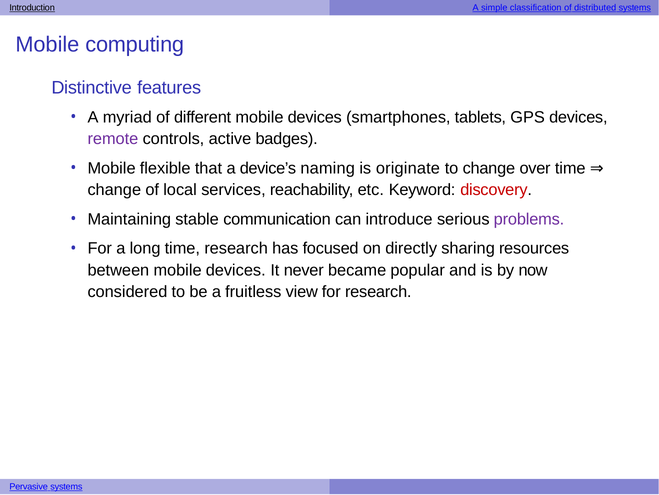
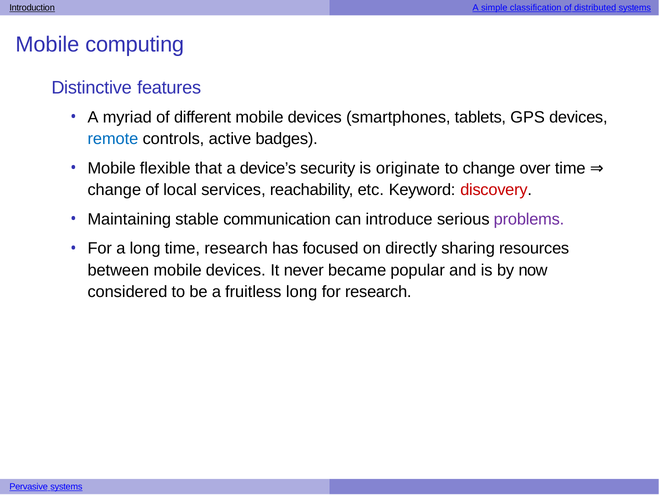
remote colour: purple -> blue (113, 139)
naming: naming -> security (328, 168)
fruitless view: view -> long (302, 292)
